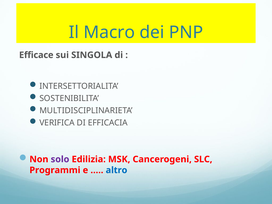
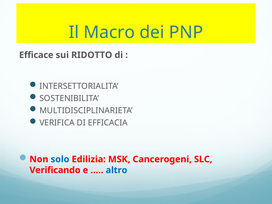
SINGOLA: SINGOLA -> RIDOTTO (92, 55)
solo colour: purple -> blue (60, 159)
Programmi: Programmi -> Verificando (55, 170)
